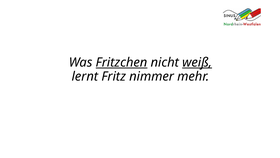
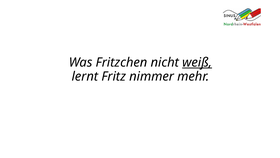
Fritzchen underline: present -> none (122, 62)
